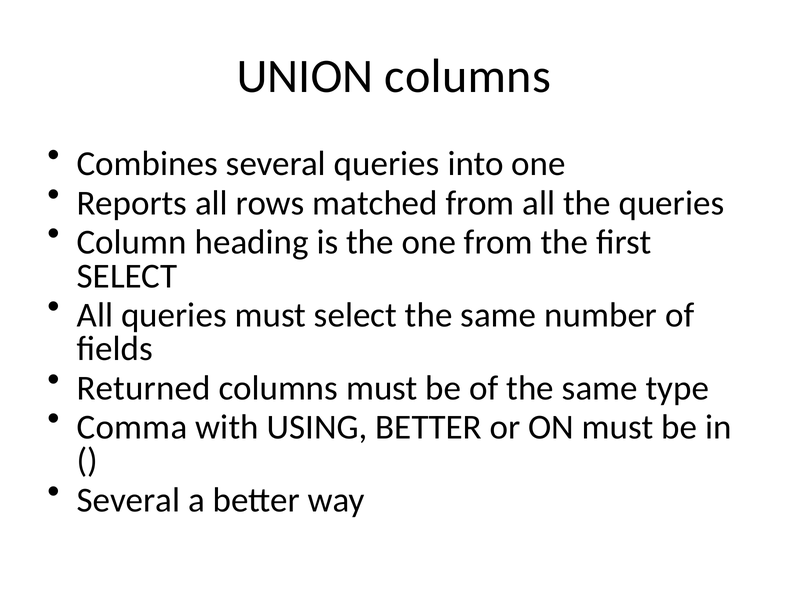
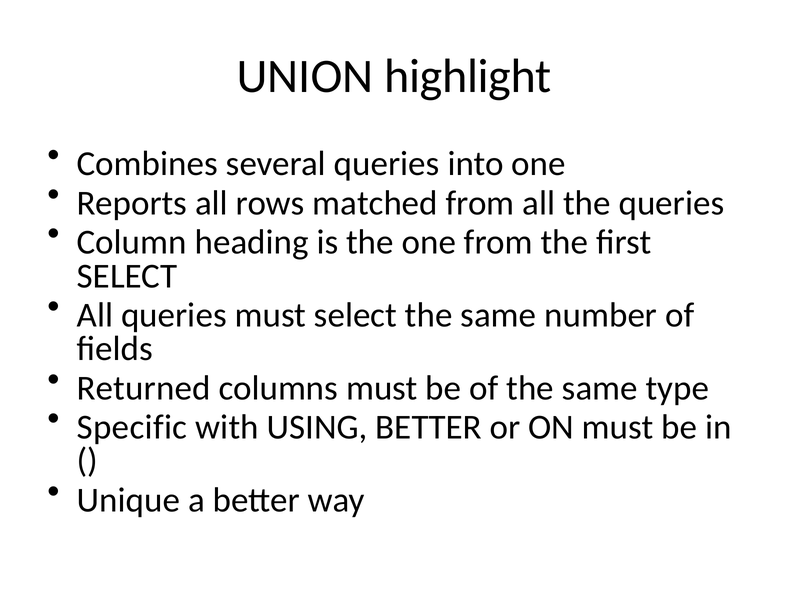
UNION columns: columns -> highlight (468, 76)
Comma: Comma -> Specific (132, 427)
Several: Several -> Unique (128, 500)
